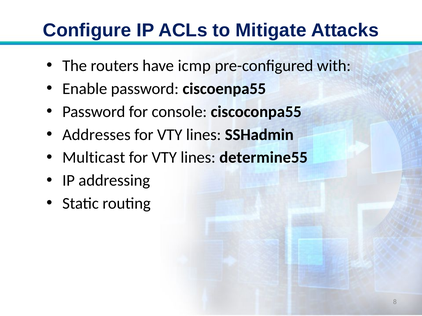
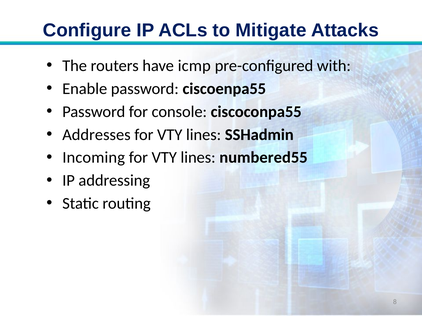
Multicast: Multicast -> Incoming (94, 158)
determine55: determine55 -> numbered55 (264, 158)
